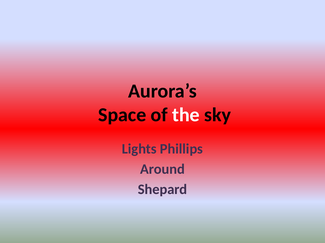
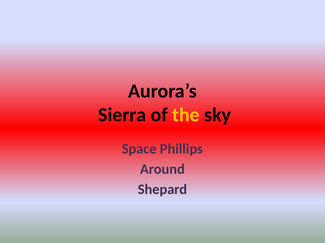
Space: Space -> Sierra (122, 115)
the colour: white -> yellow (186, 115)
Lights: Lights -> Space (139, 149)
